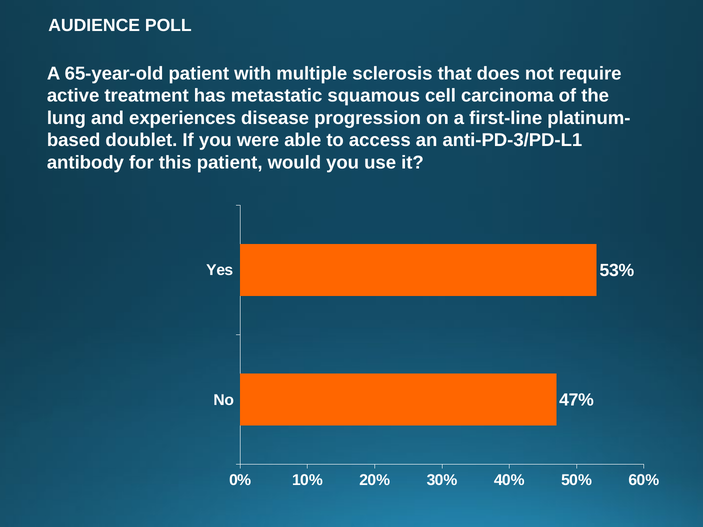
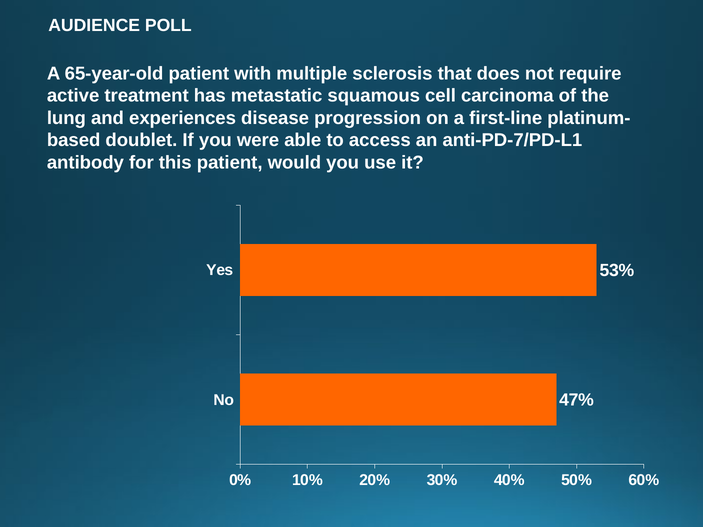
anti-PD-3/PD-L1: anti-PD-3/PD-L1 -> anti-PD-7/PD-L1 (512, 140)
